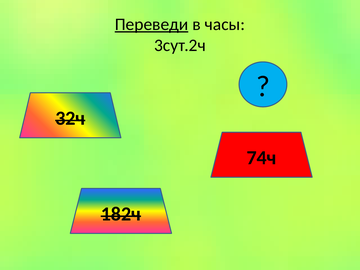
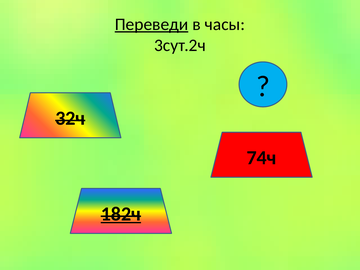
182ч underline: none -> present (121, 214)
